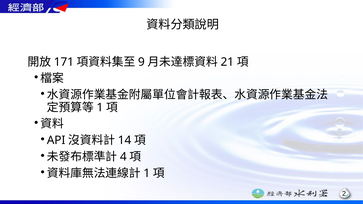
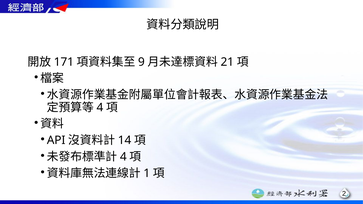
1: 1 -> 4 (100, 108)
